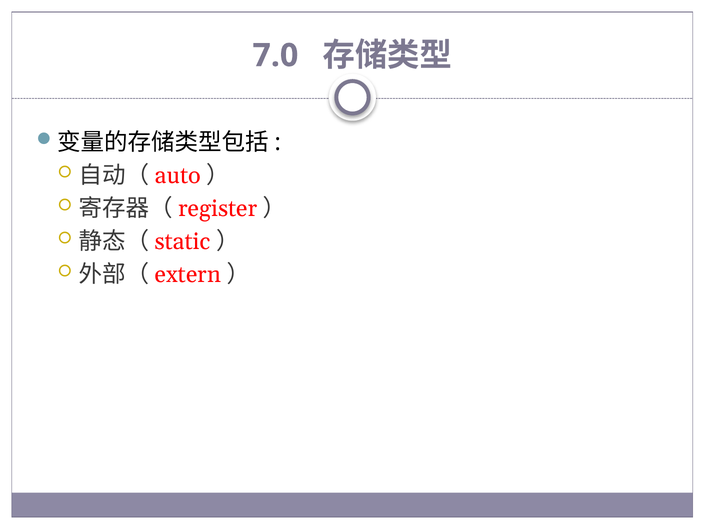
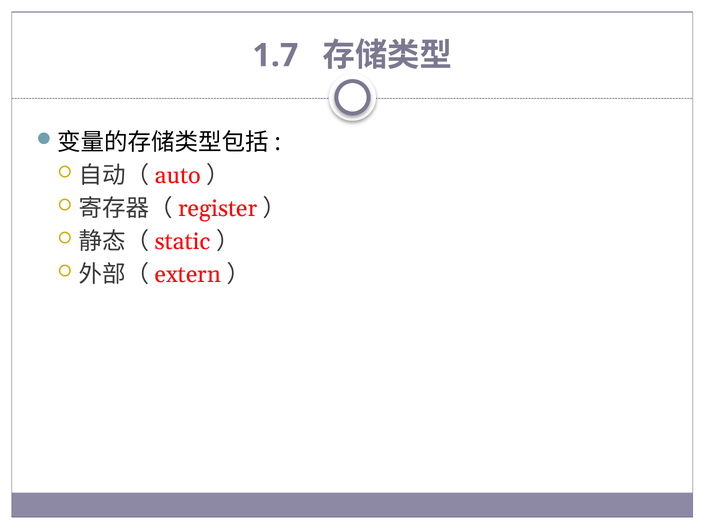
7.0: 7.0 -> 1.7 (275, 55)
